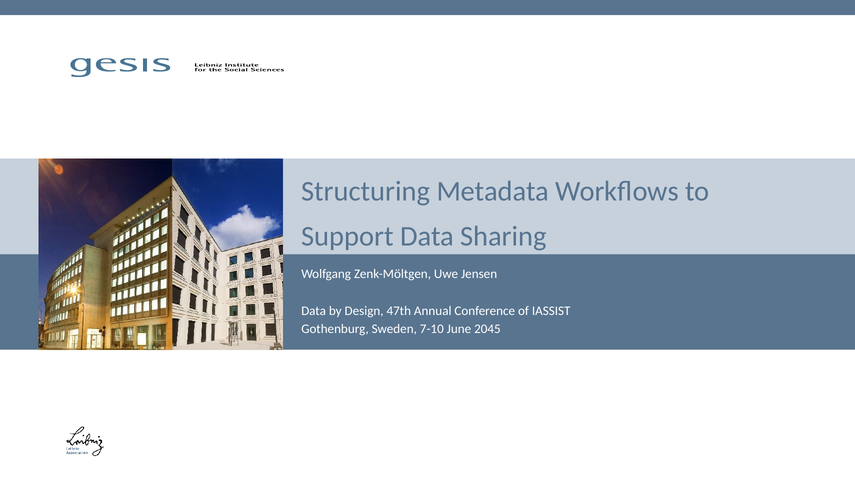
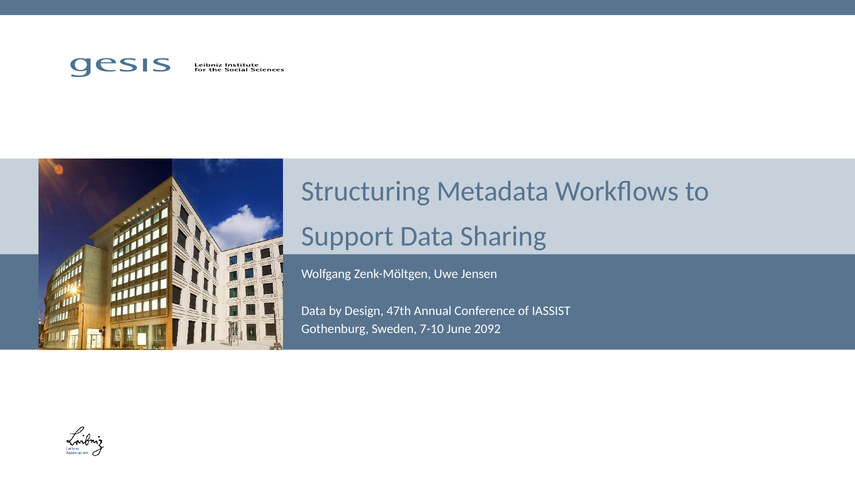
2045: 2045 -> 2092 (487, 329)
